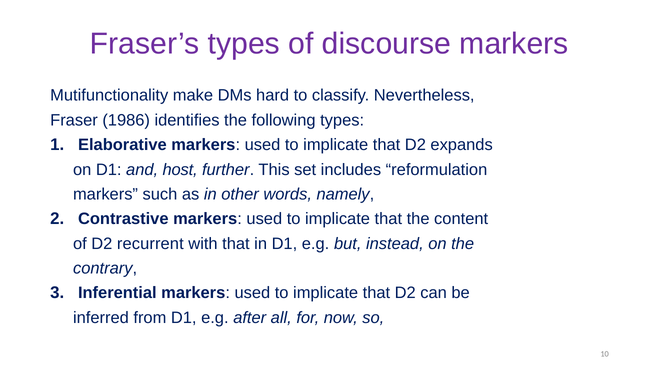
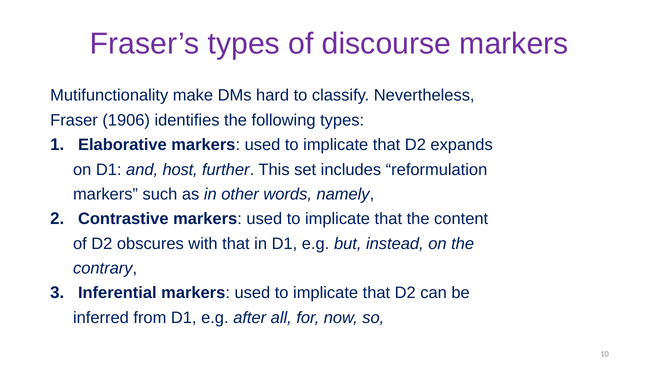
1986: 1986 -> 1906 (126, 120)
recurrent: recurrent -> obscures (150, 243)
